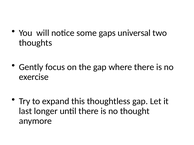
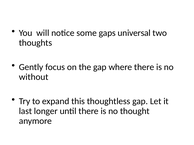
exercise: exercise -> without (34, 77)
